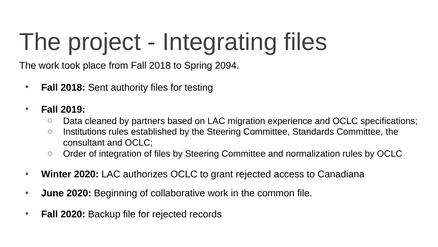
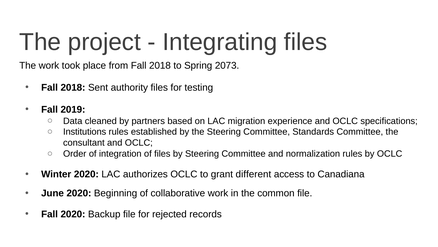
2094: 2094 -> 2073 (227, 66)
grant rejected: rejected -> different (253, 174)
